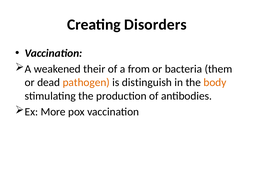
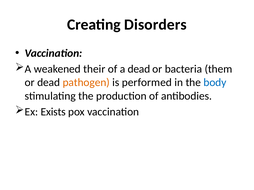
a from: from -> dead (139, 69)
distinguish: distinguish -> performed (147, 83)
body colour: orange -> blue (215, 83)
More: More -> Exists (53, 112)
